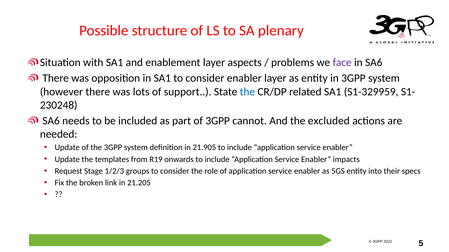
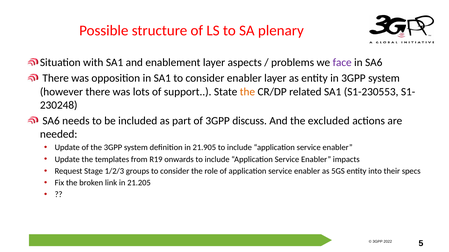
the colour: blue -> orange (247, 92)
S1-329959: S1-329959 -> S1-230553 (371, 92)
cannot: cannot -> discuss (250, 121)
